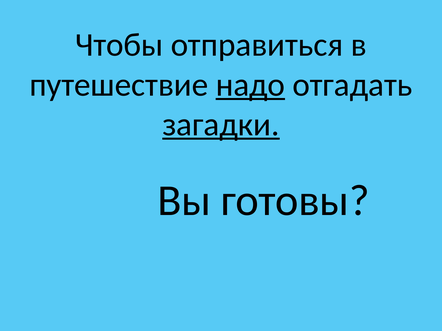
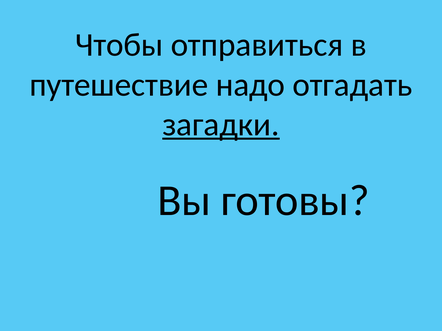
надо underline: present -> none (250, 85)
